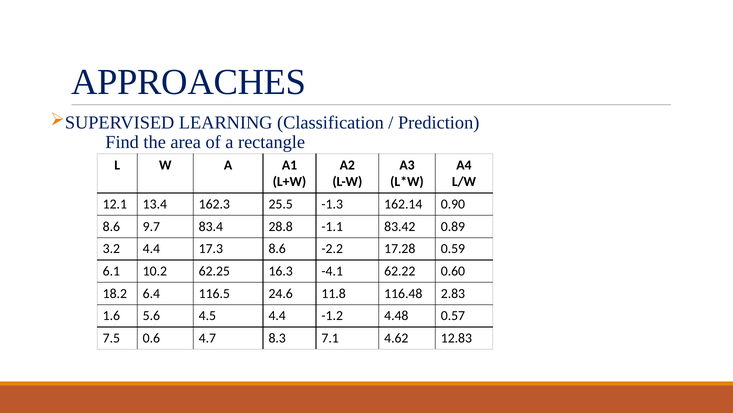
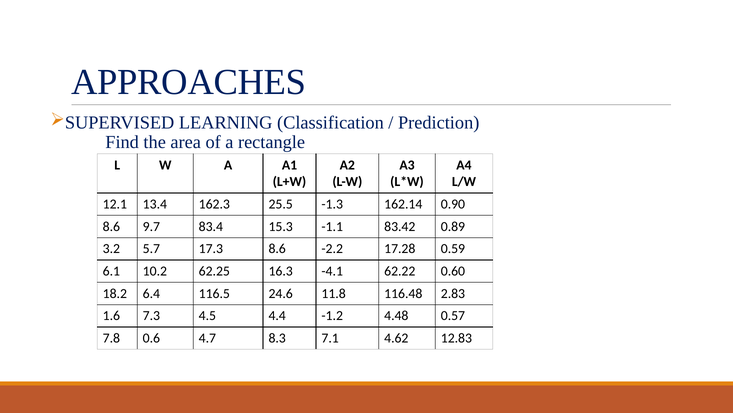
28.8: 28.8 -> 15.3 (281, 226)
3.2 4.4: 4.4 -> 5.7 (151, 249)
5.6: 5.6 -> 7.3 (151, 315)
7.5: 7.5 -> 7.8 (111, 338)
